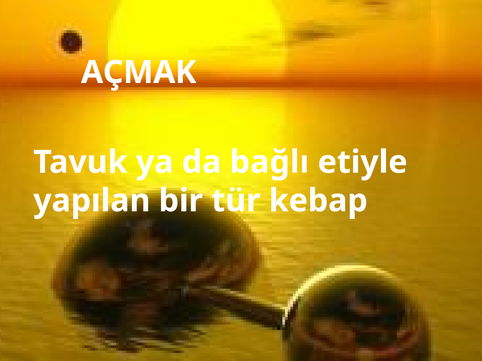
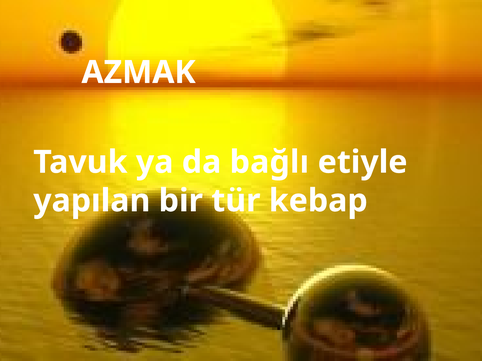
AÇMAK: AÇMAK -> AZMAK (139, 72)
